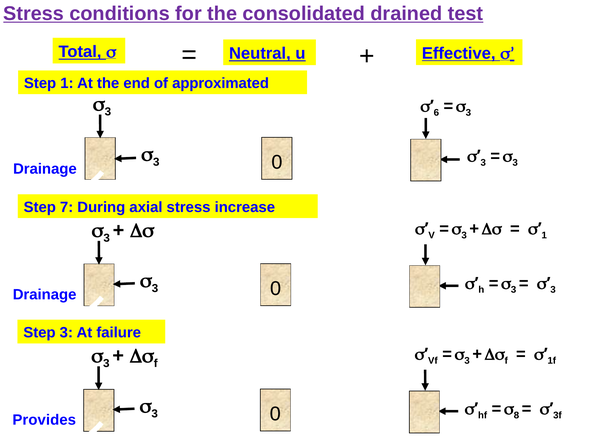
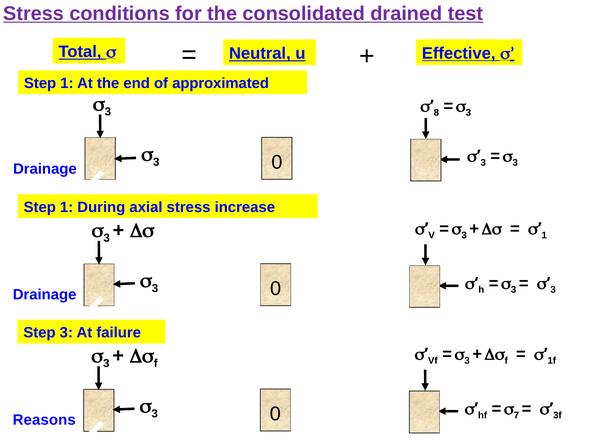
6: 6 -> 8 (436, 113)
7: 7 -> 1 (67, 207)
8: 8 -> 7 (516, 415)
Provides: Provides -> Reasons (44, 420)
